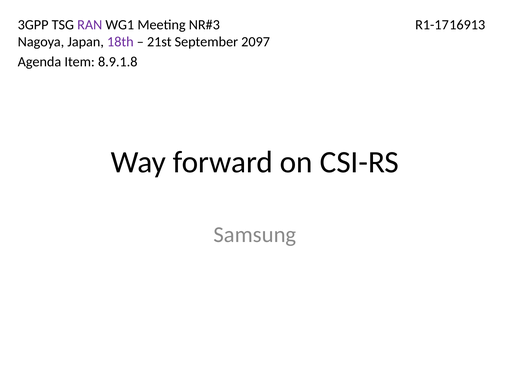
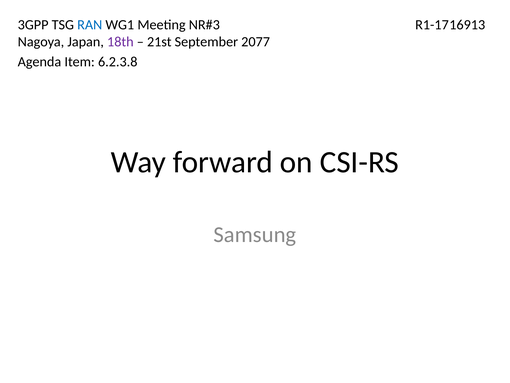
RAN colour: purple -> blue (90, 25)
2097: 2097 -> 2077 (256, 42)
8.9.1.8: 8.9.1.8 -> 6.2.3.8 (118, 62)
